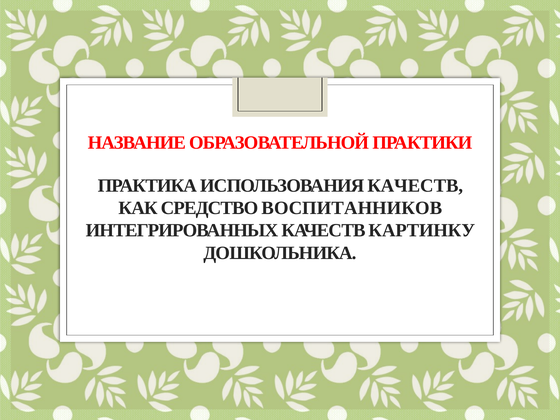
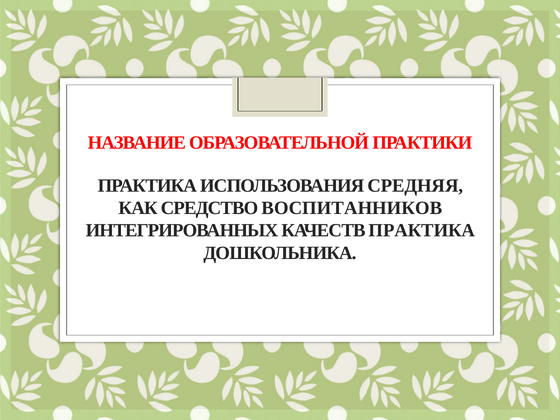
ИСПОЛЬЗОВАНИЯ КАЧЕСТВ: КАЧЕСТВ -> СРЕДНЯЯ (415, 186)
КАЧЕСТВ КАРТИНКУ: КАРТИНКУ -> ПРАКТИКА (422, 230)
